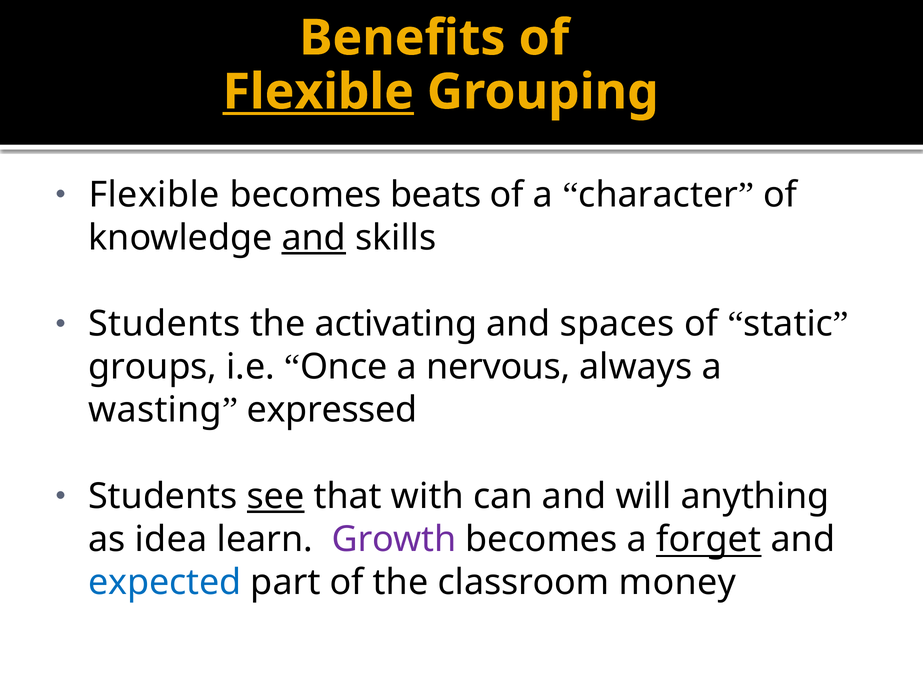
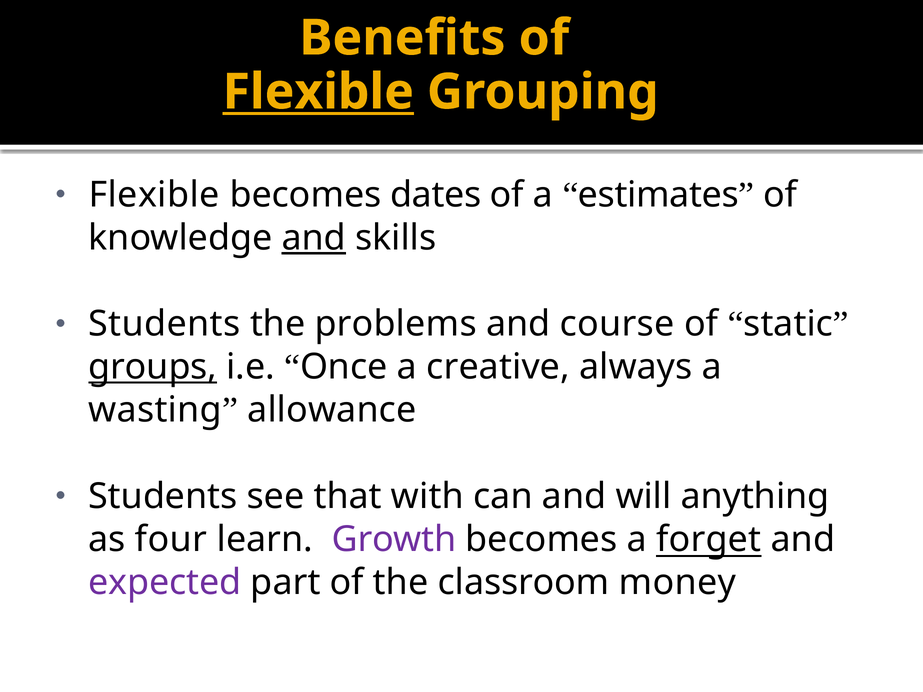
beats: beats -> dates (436, 195)
character: character -> estimates (658, 195)
activating: activating -> problems (396, 324)
spaces: spaces -> course (617, 324)
groups underline: none -> present (153, 367)
nervous: nervous -> creative (498, 367)
expressed: expressed -> allowance (332, 410)
see underline: present -> none (276, 496)
idea: idea -> four (171, 540)
expected colour: blue -> purple (165, 583)
